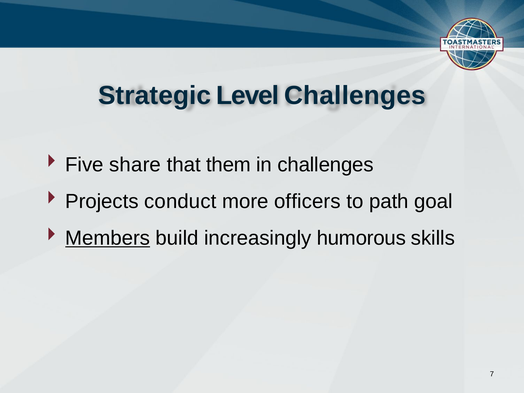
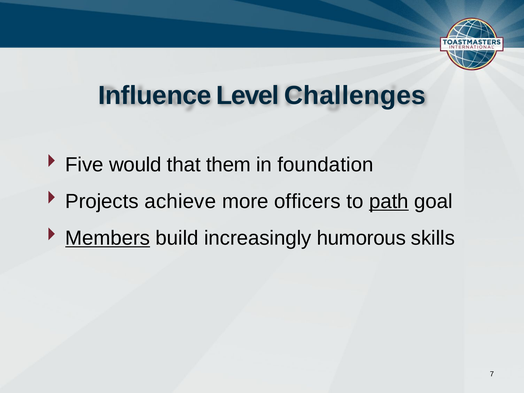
Strategic: Strategic -> Influence (155, 95)
share: share -> would (135, 165)
in challenges: challenges -> foundation (325, 165)
conduct: conduct -> achieve (180, 201)
path underline: none -> present (389, 201)
